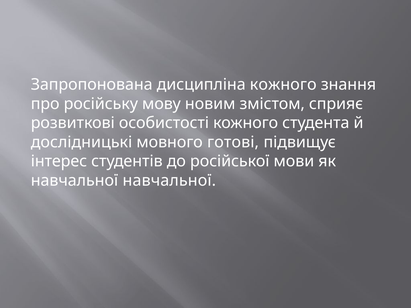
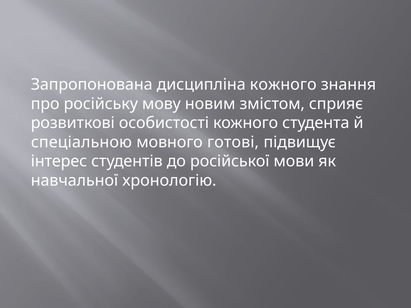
дослідницькі: дослідницькі -> спеціальною (81, 142)
навчальної навчальної: навчальної -> хронологію (169, 181)
